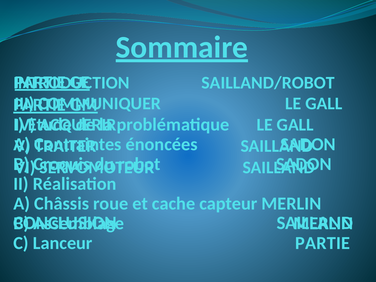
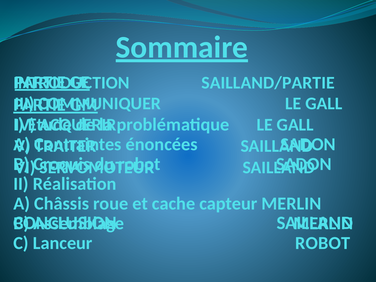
SAILLAND/ROBOT: SAILLAND/ROBOT -> SAILLAND/PARTIE (268, 83)
Lanceur PARTIE: PARTIE -> ROBOT (323, 243)
